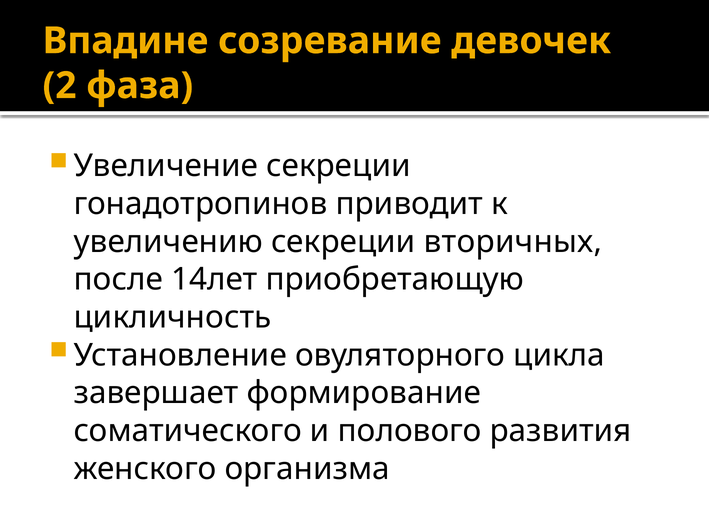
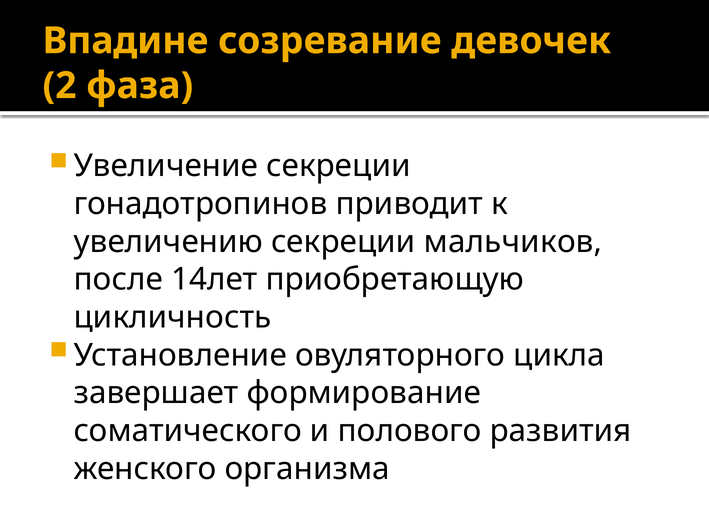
вторичных: вторичных -> мальчиков (513, 241)
